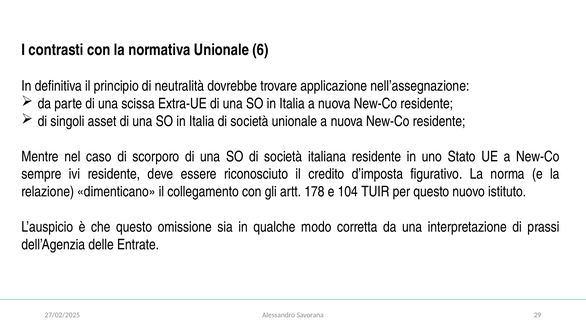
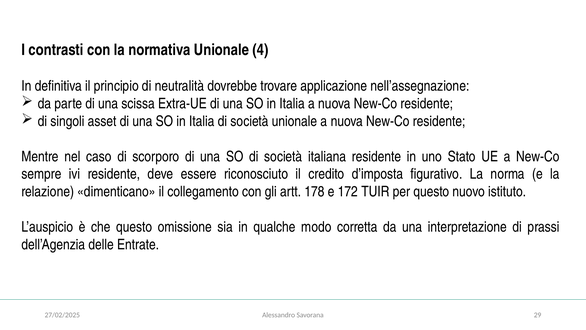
6: 6 -> 4 (261, 50)
104: 104 -> 172 (348, 192)
